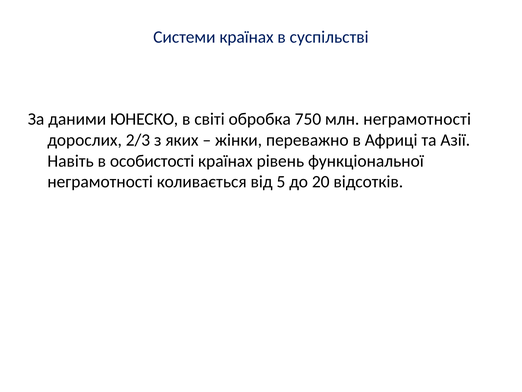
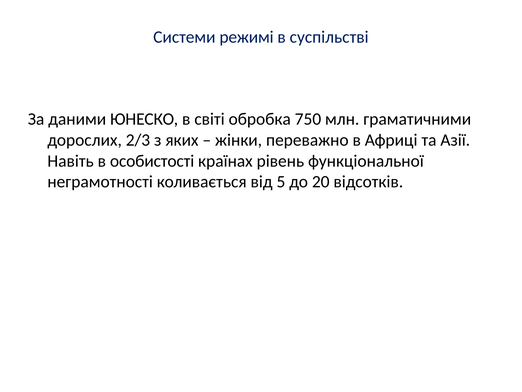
Системи країнах: країнах -> режимі (247, 37)
млн неграмотності: неграмотності -> граматичними (417, 119)
